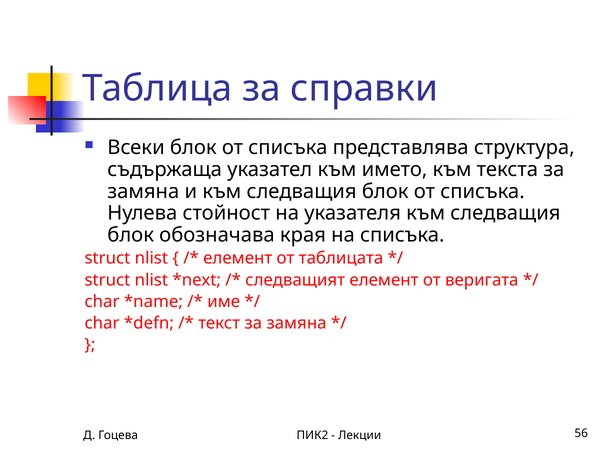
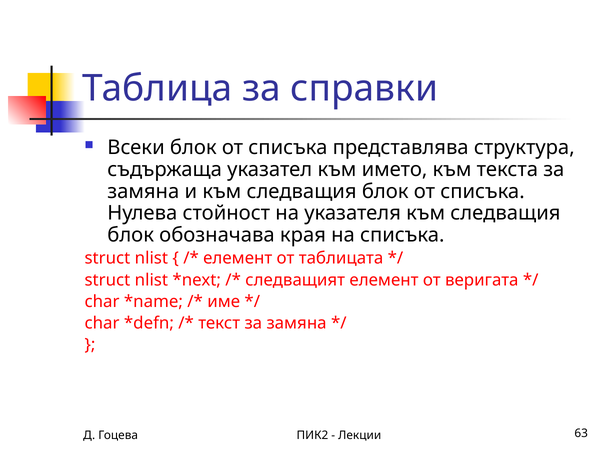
56: 56 -> 63 (581, 434)
